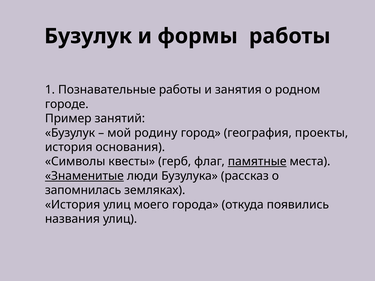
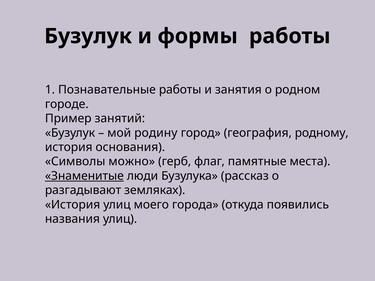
проекты: проекты -> родному (322, 133)
квесты: квесты -> можно (132, 162)
памятные underline: present -> none (257, 162)
запомнилась: запомнилась -> разгадывают (83, 190)
